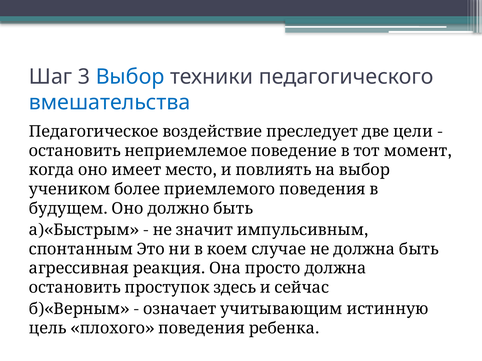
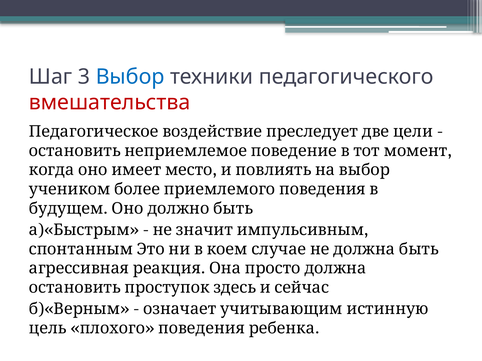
вмешательства colour: blue -> red (110, 103)
